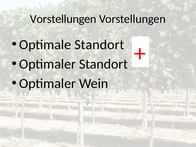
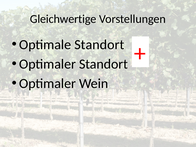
Vorstellungen: Vorstellungen -> Gleichwertige (63, 19)
